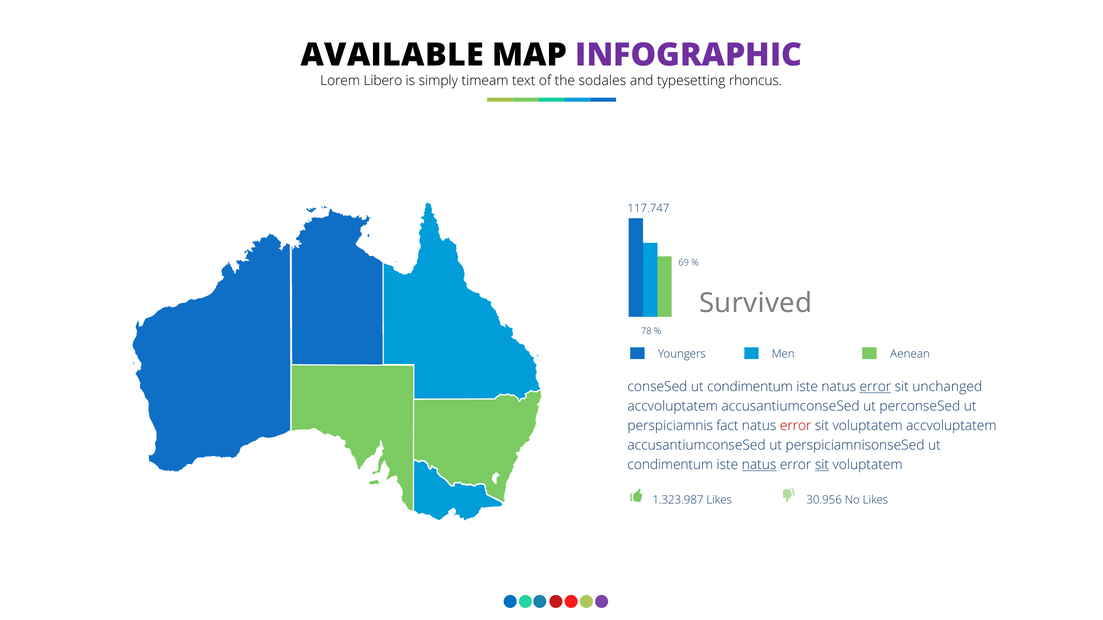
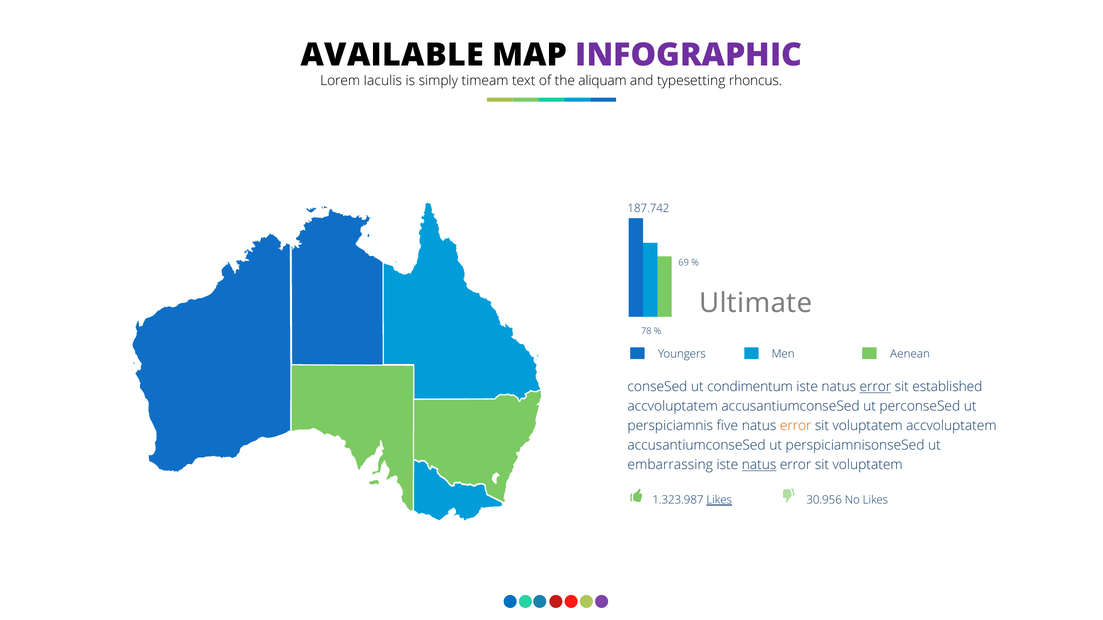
Libero: Libero -> Iaculis (383, 81)
sodales: sodales -> aliquam (602, 81)
117.747: 117.747 -> 187.742 (648, 209)
Survived: Survived -> Ultimate (756, 303)
unchanged: unchanged -> established (947, 387)
fact: fact -> five (727, 426)
error colour: red -> orange (796, 426)
condimentum: condimentum -> embarrassing (670, 465)
sit underline: present -> none (822, 465)
Likes underline: none -> present (719, 500)
